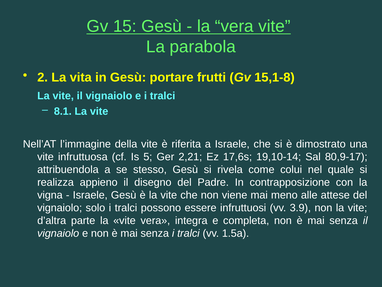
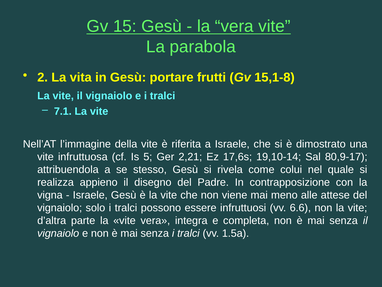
8.1: 8.1 -> 7.1 (63, 111)
3.9: 3.9 -> 6.6 (300, 207)
